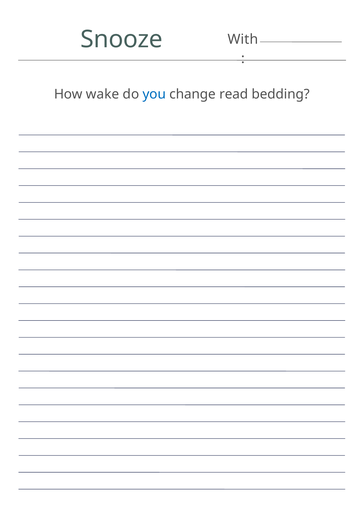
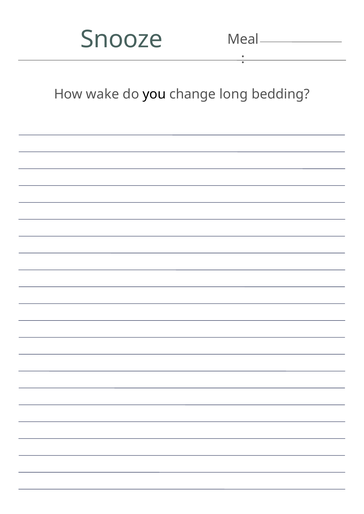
With: With -> Meal (243, 39)
you colour: blue -> black (154, 94)
read: read -> long (234, 94)
